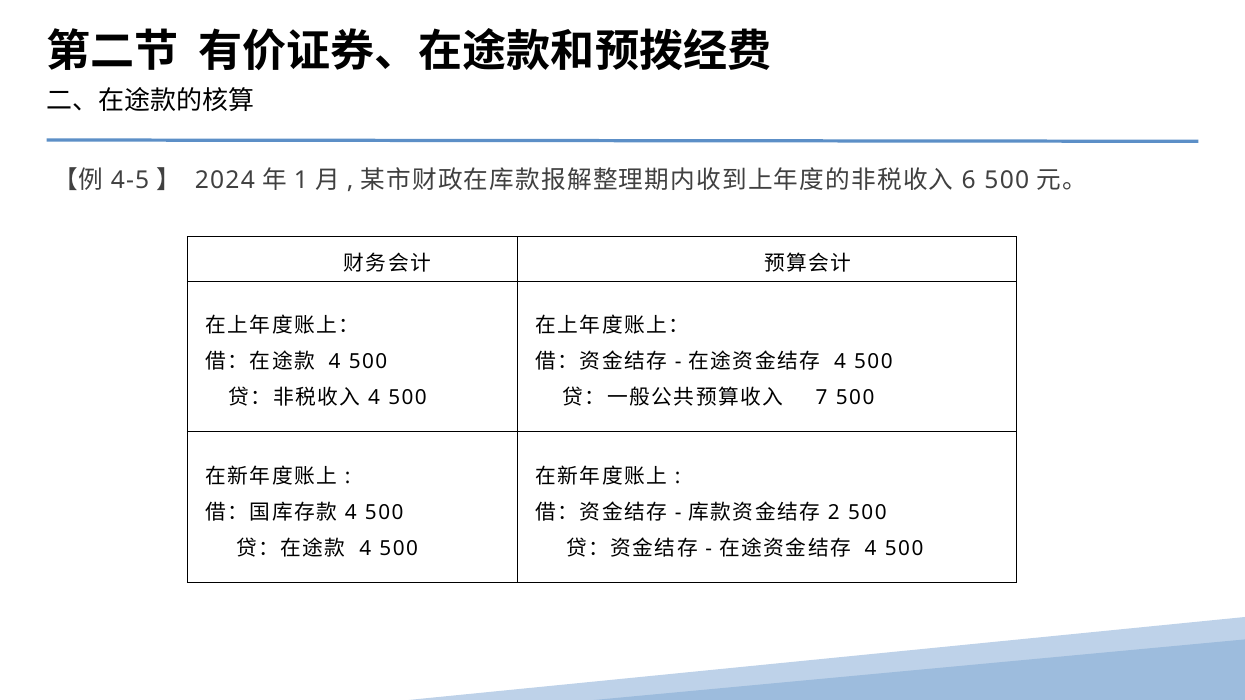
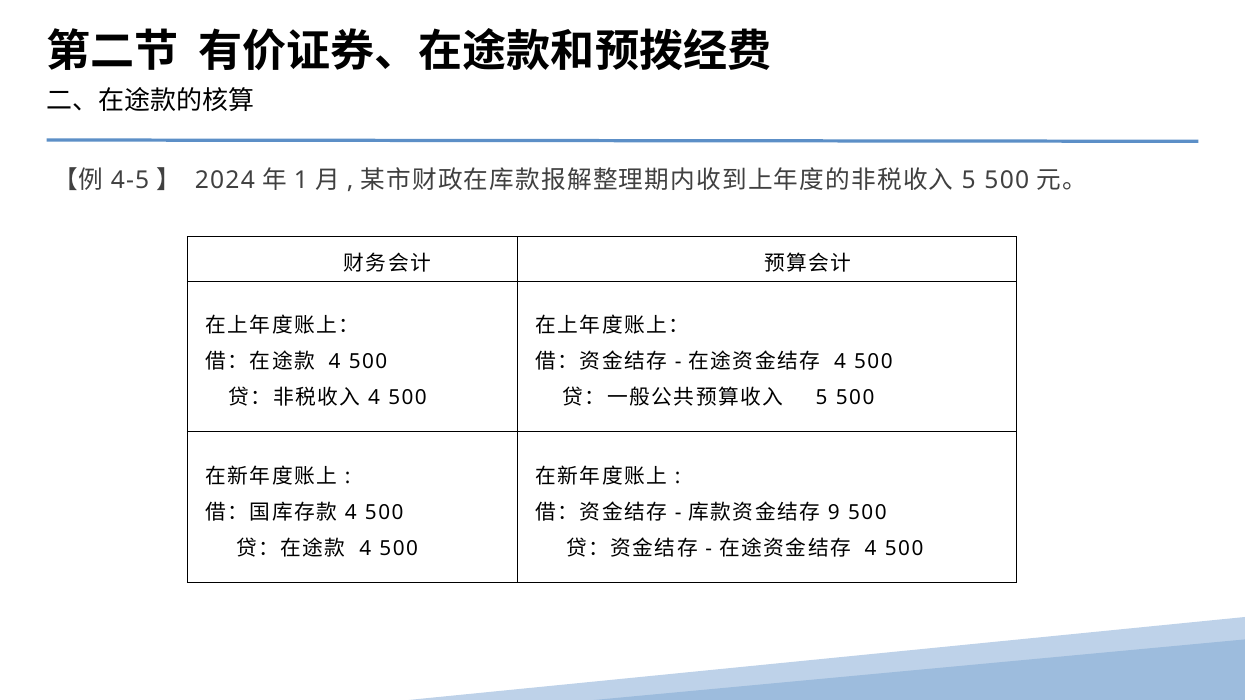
6: 6 -> 5 (969, 180)
7: 7 -> 5 (822, 397)
2: 2 -> 9 (834, 513)
